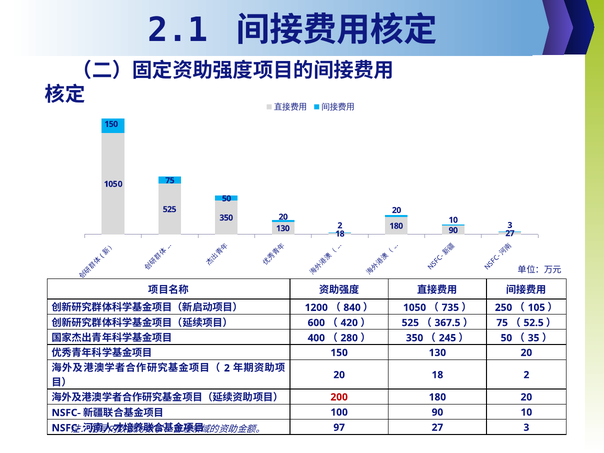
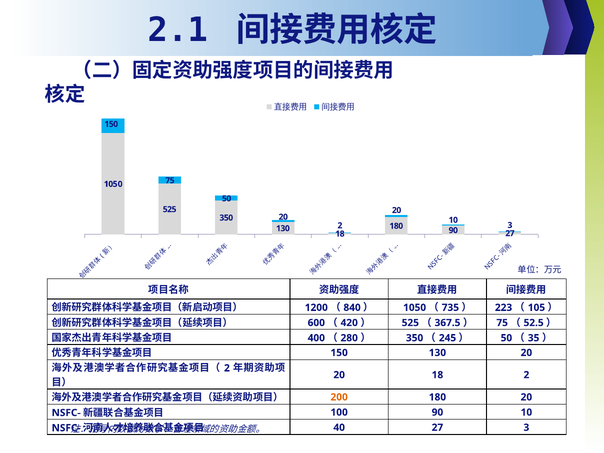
250: 250 -> 223 (504, 308)
200 colour: red -> orange (339, 397)
97: 97 -> 40 (339, 428)
